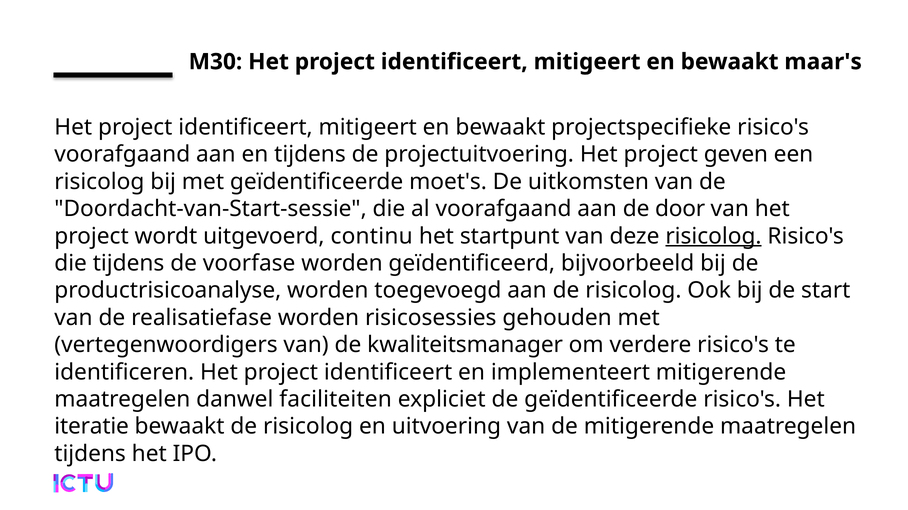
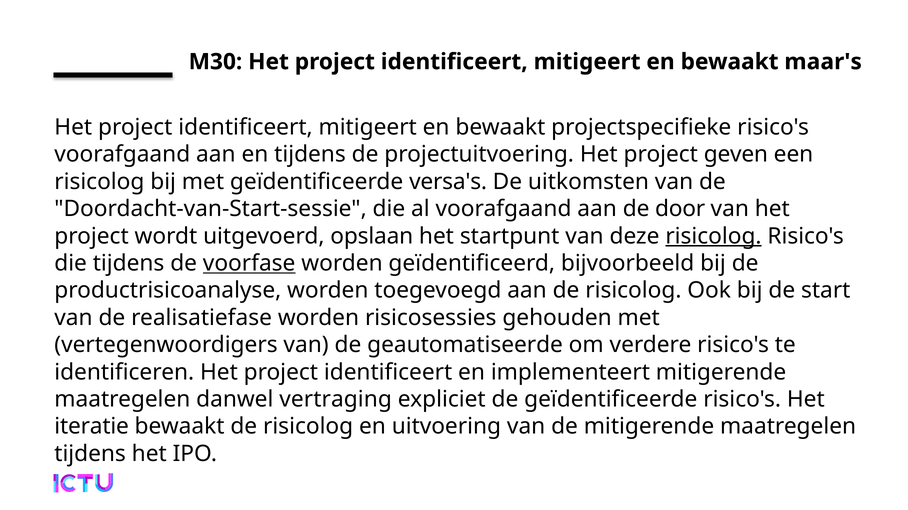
moet's: moet's -> versa's (448, 182)
continu: continu -> opslaan (372, 236)
voorfase underline: none -> present (249, 264)
kwaliteitsmanager: kwaliteitsmanager -> geautomatiseerde (465, 345)
faciliteiten: faciliteiten -> vertraging (336, 400)
